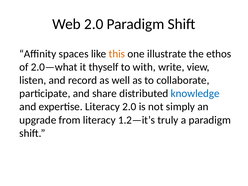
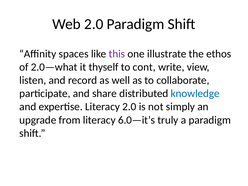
this colour: orange -> purple (117, 54)
with: with -> cont (144, 67)
1.2—it’s: 1.2—it’s -> 6.0—it’s (137, 120)
